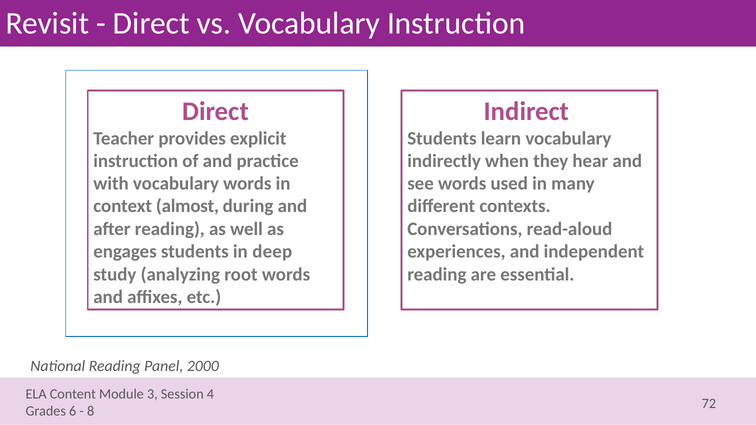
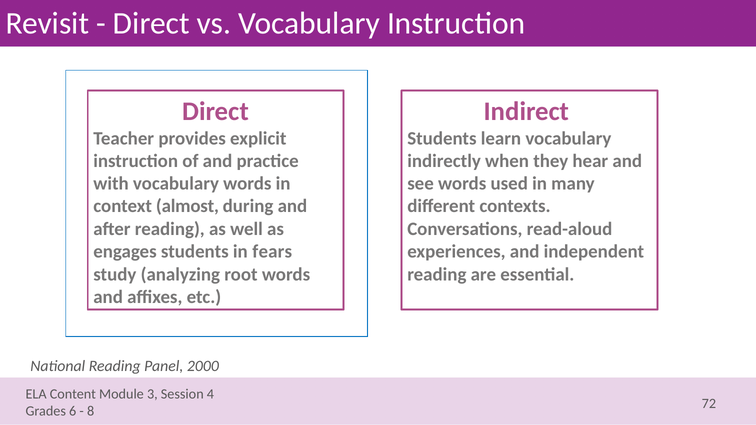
deep: deep -> fears (272, 252)
